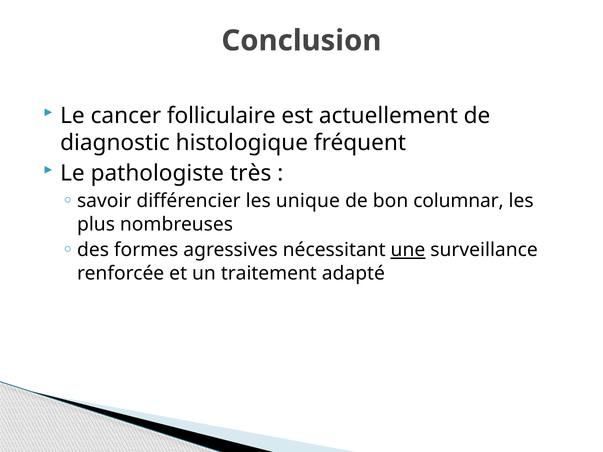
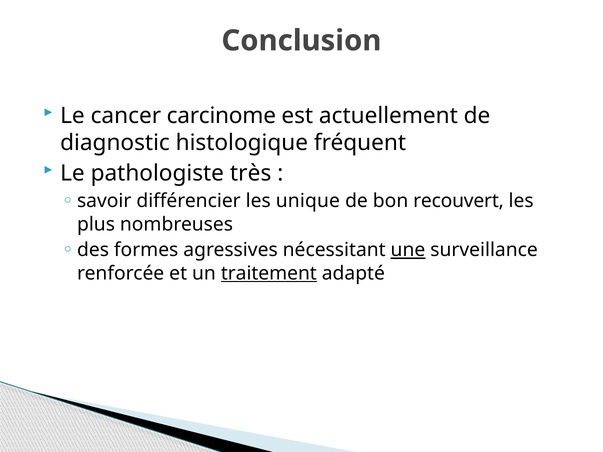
folliculaire: folliculaire -> carcinome (221, 116)
columnar: columnar -> recouvert (459, 201)
traitement underline: none -> present (269, 273)
